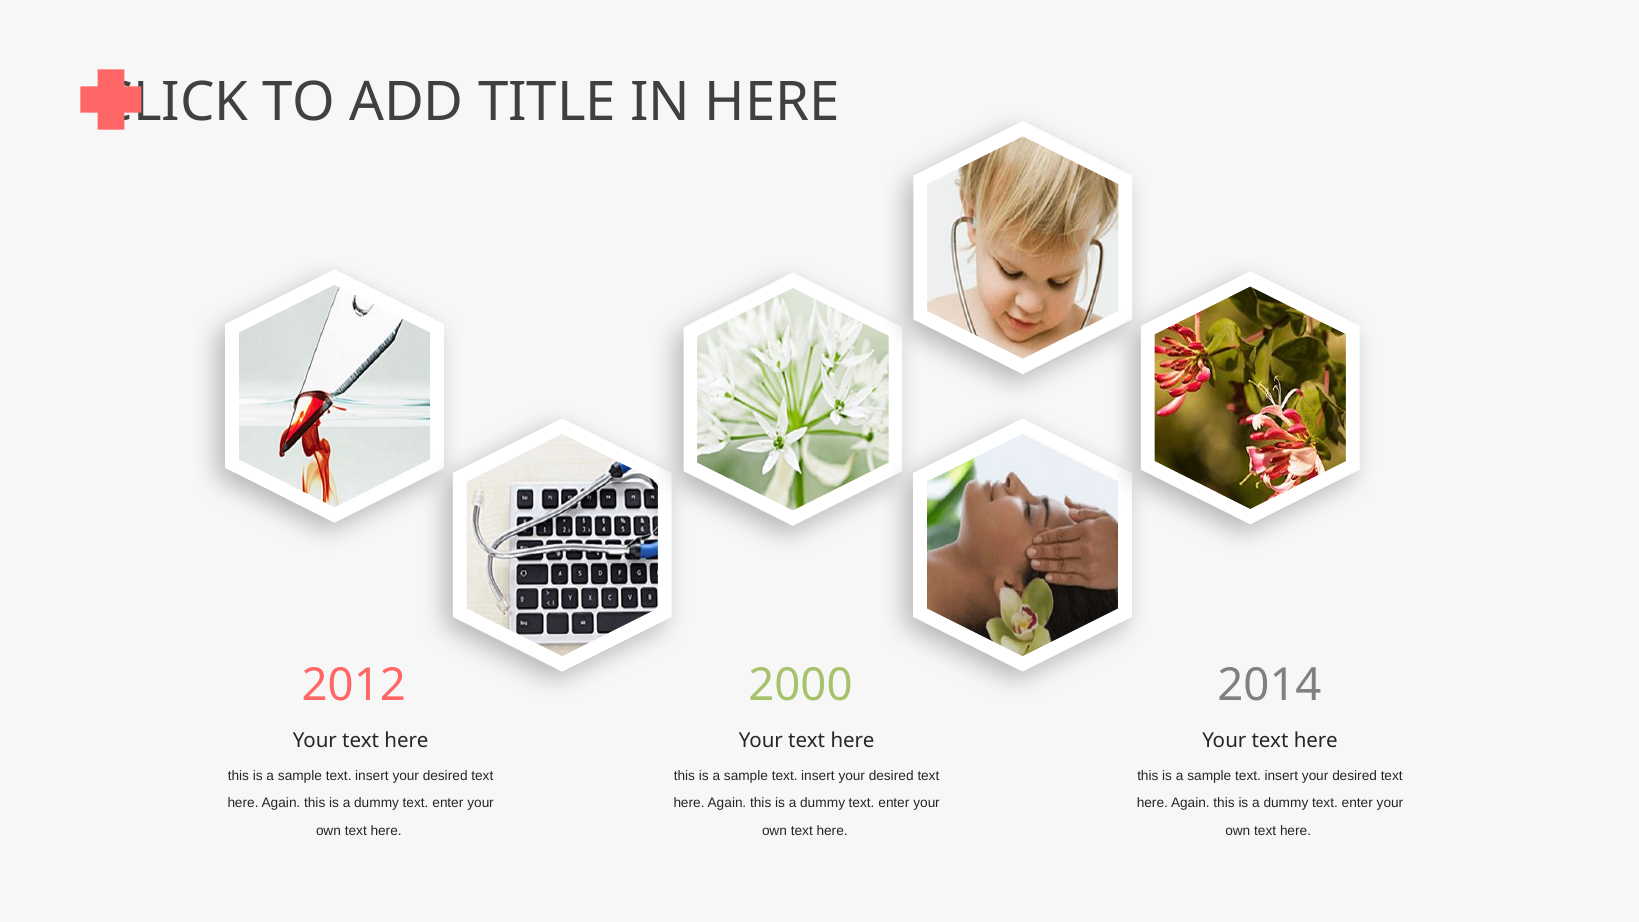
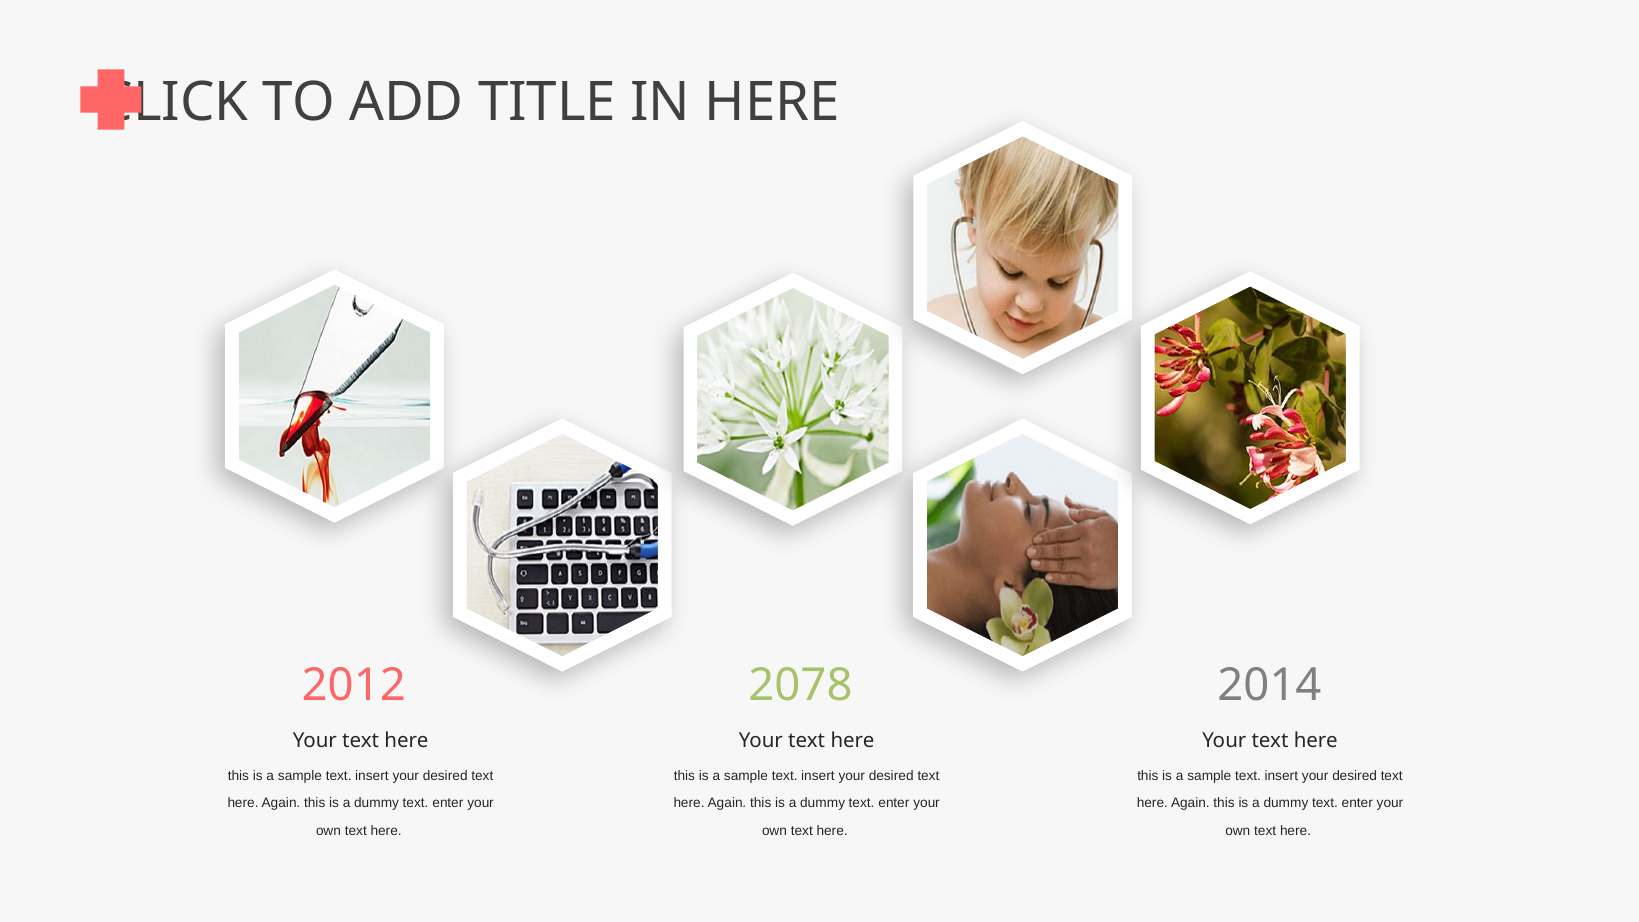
2000: 2000 -> 2078 (800, 685)
